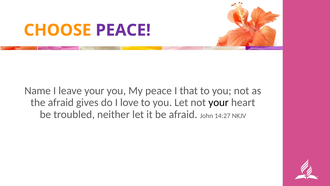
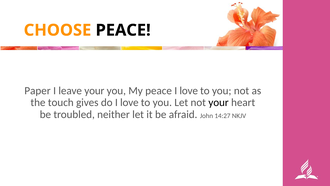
PEACE colour: purple -> black (123, 30)
Name: Name -> Paper (38, 90)
peace I that: that -> love (189, 90)
the afraid: afraid -> touch (61, 102)
